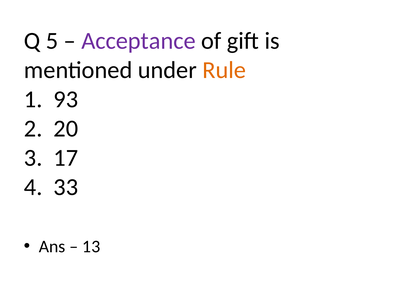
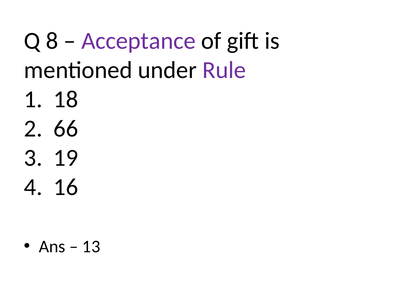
5: 5 -> 8 (52, 41)
Rule colour: orange -> purple (224, 70)
93: 93 -> 18 (66, 99)
20: 20 -> 66 (66, 129)
17: 17 -> 19 (66, 158)
33: 33 -> 16 (66, 187)
